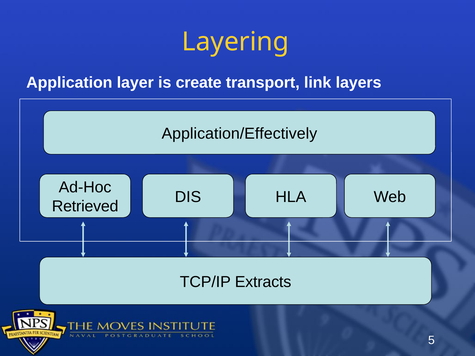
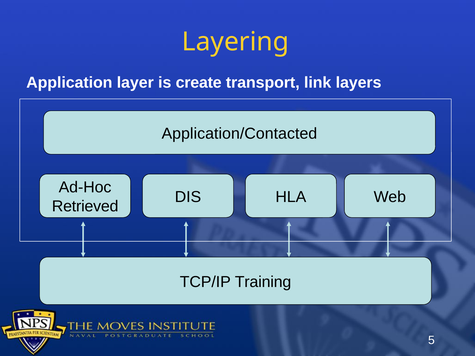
Application/Effectively: Application/Effectively -> Application/Contacted (239, 134)
Extracts: Extracts -> Training (263, 282)
